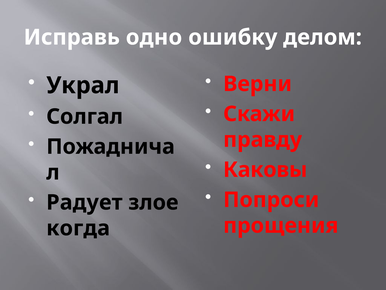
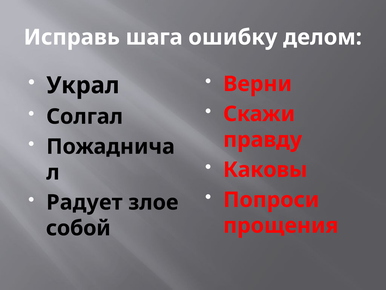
одно: одно -> шага (154, 37)
когда: когда -> собой (78, 228)
